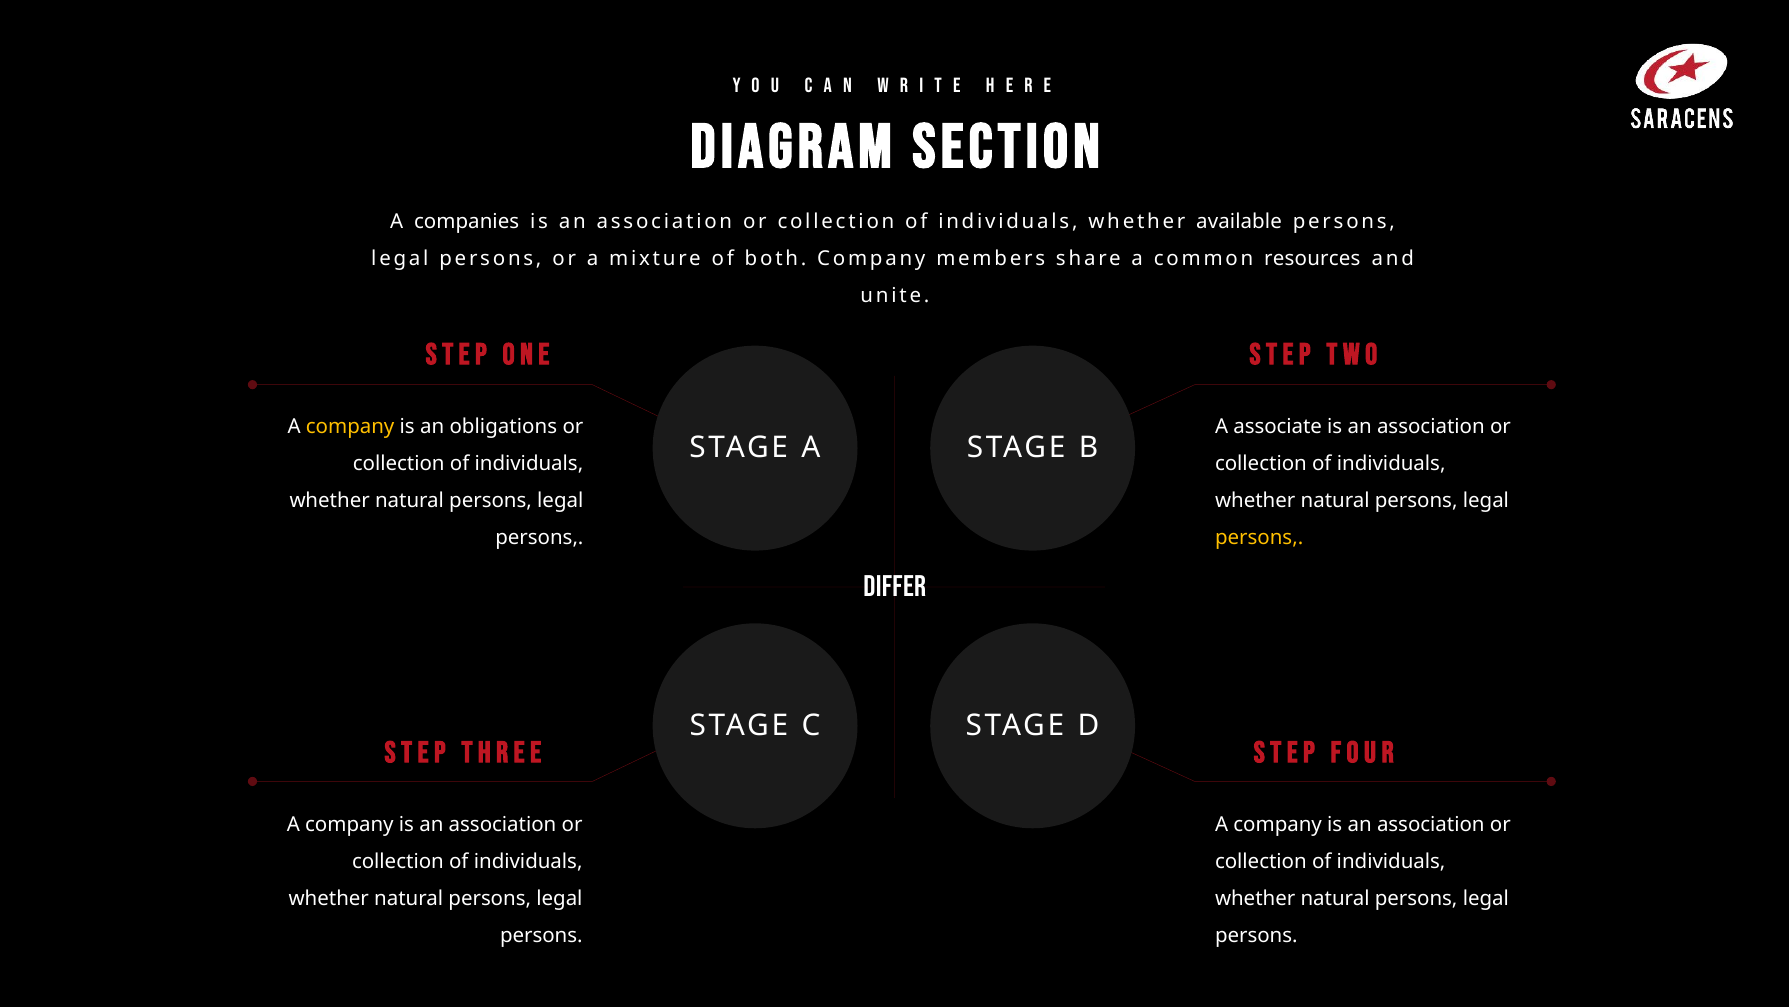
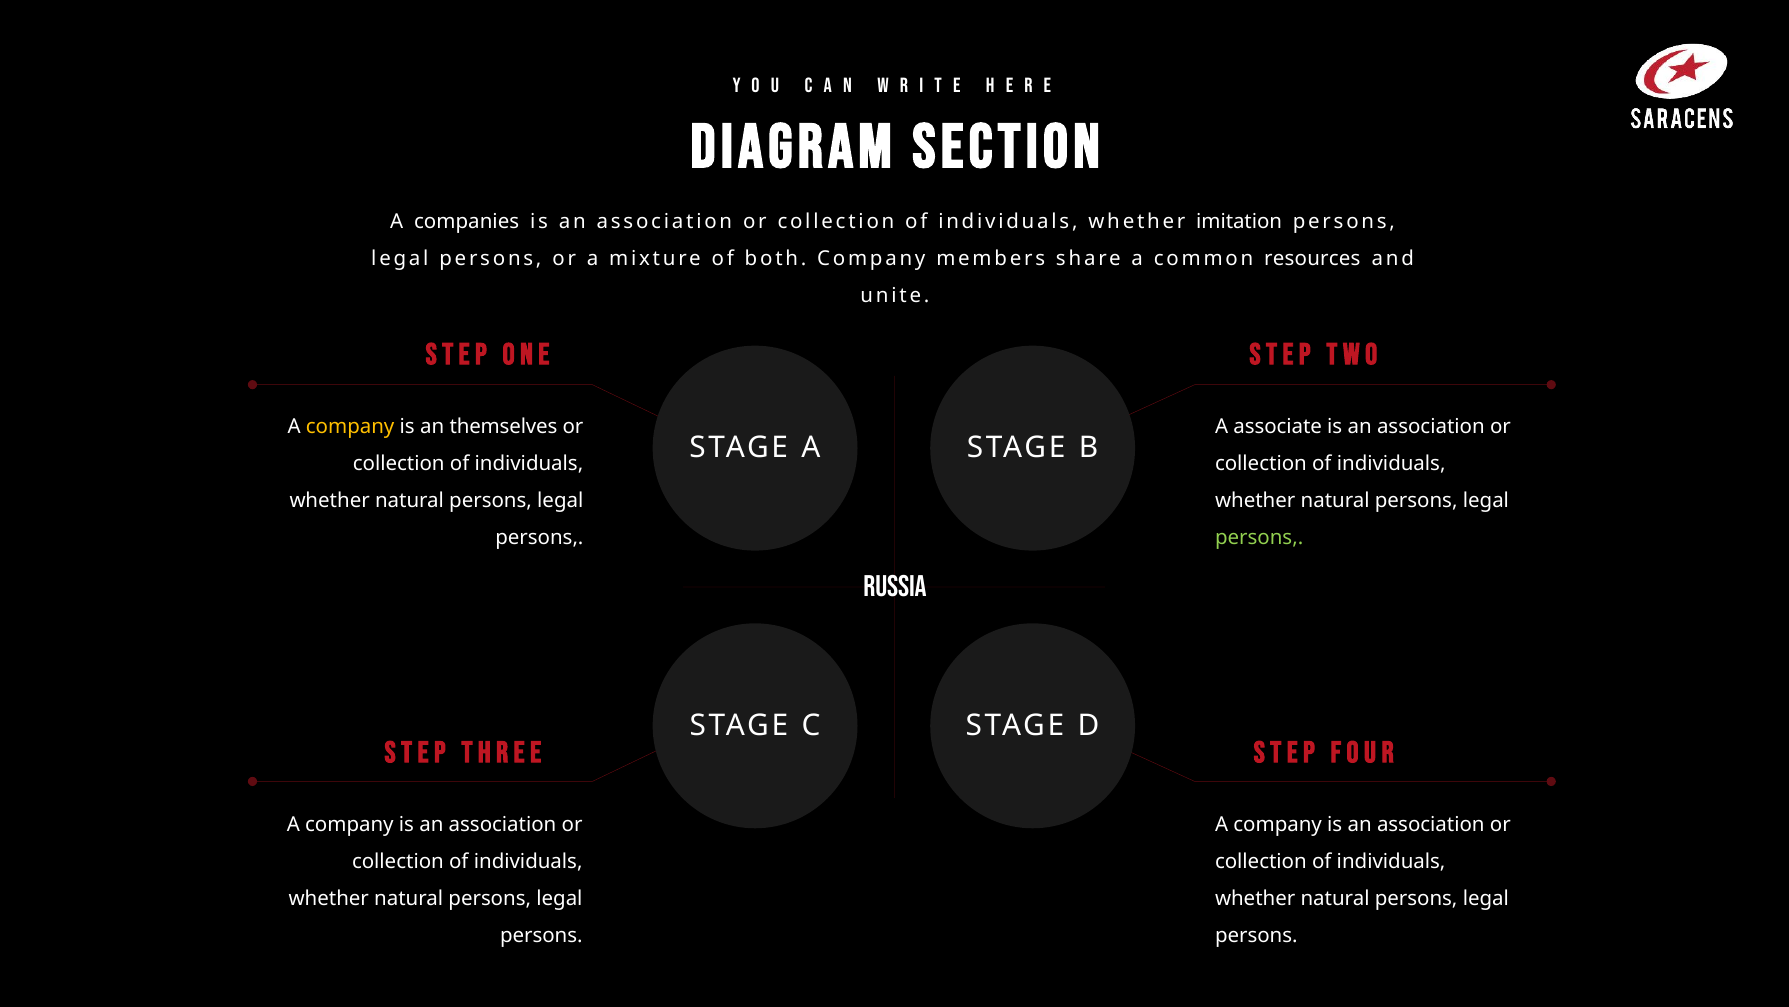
available: available -> imitation (1239, 222)
obligations: obligations -> themselves (503, 427)
persons colour: yellow -> light green (1259, 537)
DIFFER: DIFFER -> RUSSIA (895, 586)
